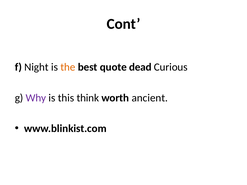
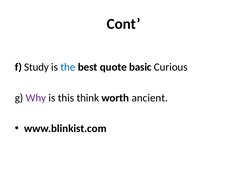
Night: Night -> Study (37, 67)
the colour: orange -> blue (68, 67)
dead: dead -> basic (140, 67)
